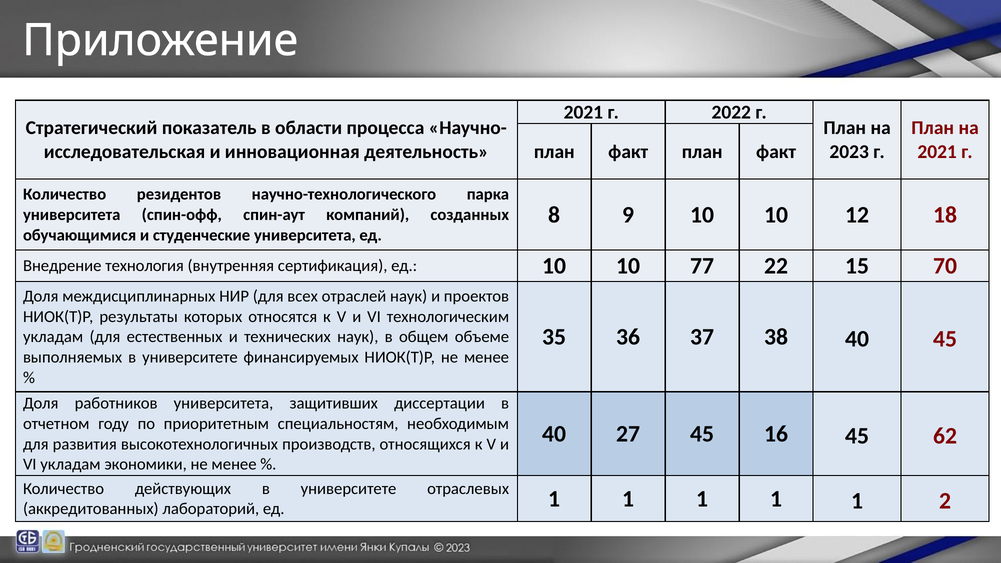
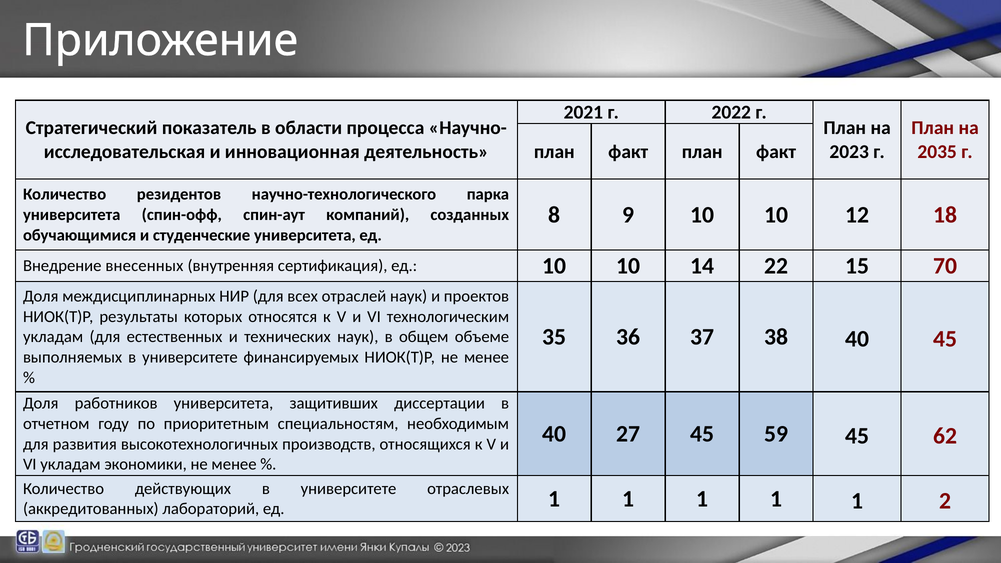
2021: 2021 -> 2035 (937, 152)
технология: технология -> внесенных (144, 266)
77: 77 -> 14 (702, 266)
16: 16 -> 59 (776, 434)
